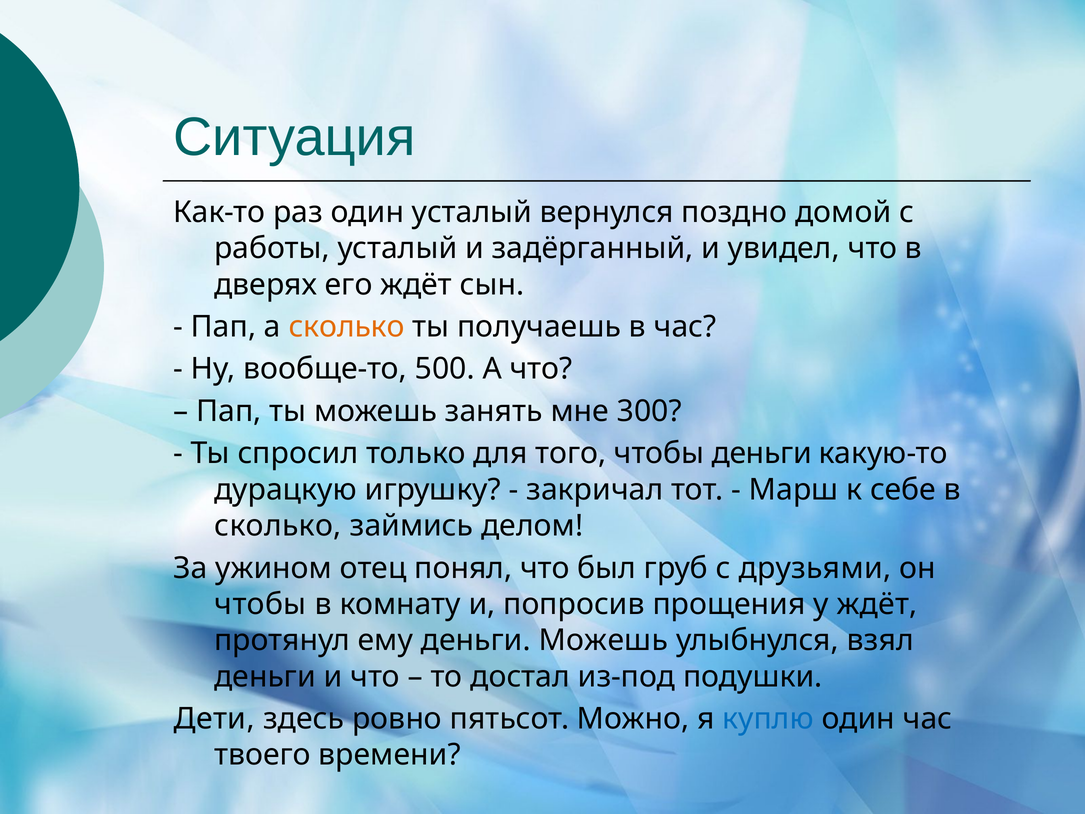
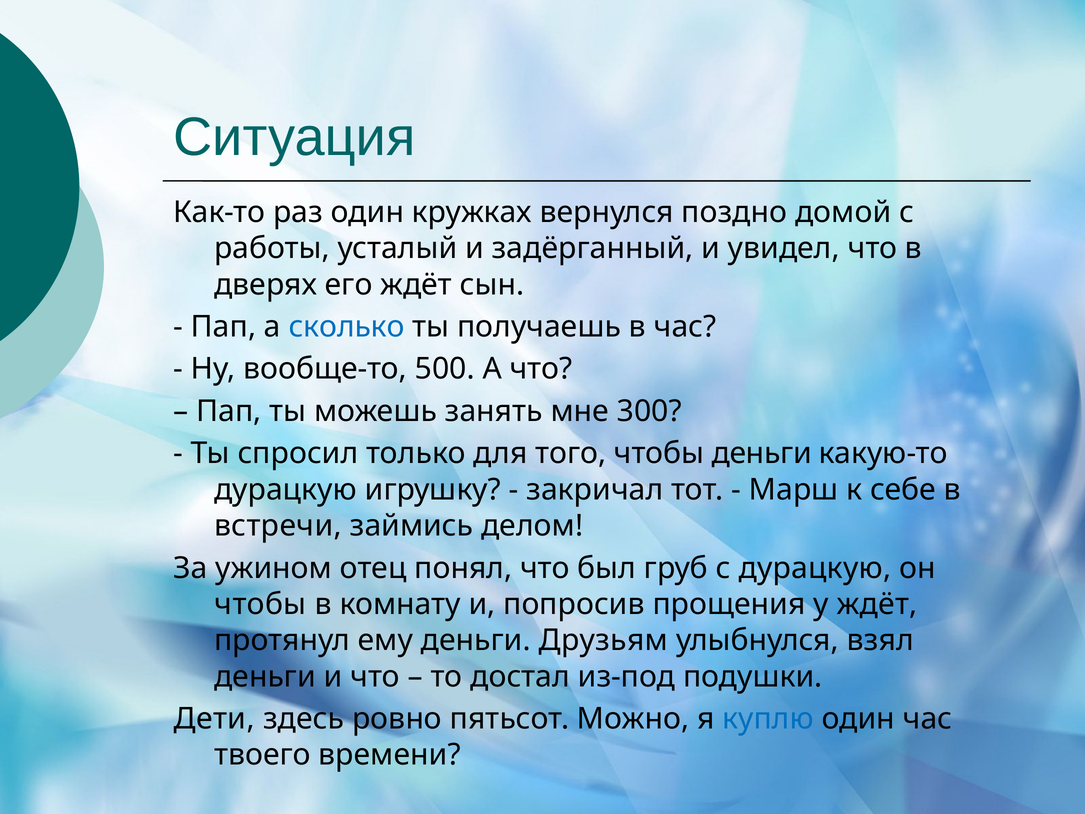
один усталый: усталый -> кружках (472, 212)
сколько colour: orange -> blue (347, 327)
сколько: сколько -> встречи (278, 526)
с друзьями: друзьями -> дурацкую (815, 568)
деньги Можешь: Можешь -> Друзьям (603, 640)
